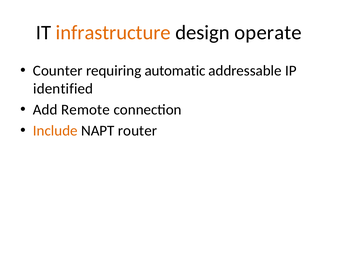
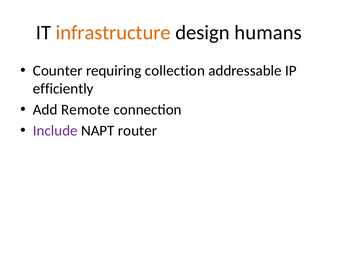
operate: operate -> humans (268, 33)
automatic: automatic -> collection (175, 71)
identified: identified -> efficiently (63, 89)
Include colour: orange -> purple (55, 131)
